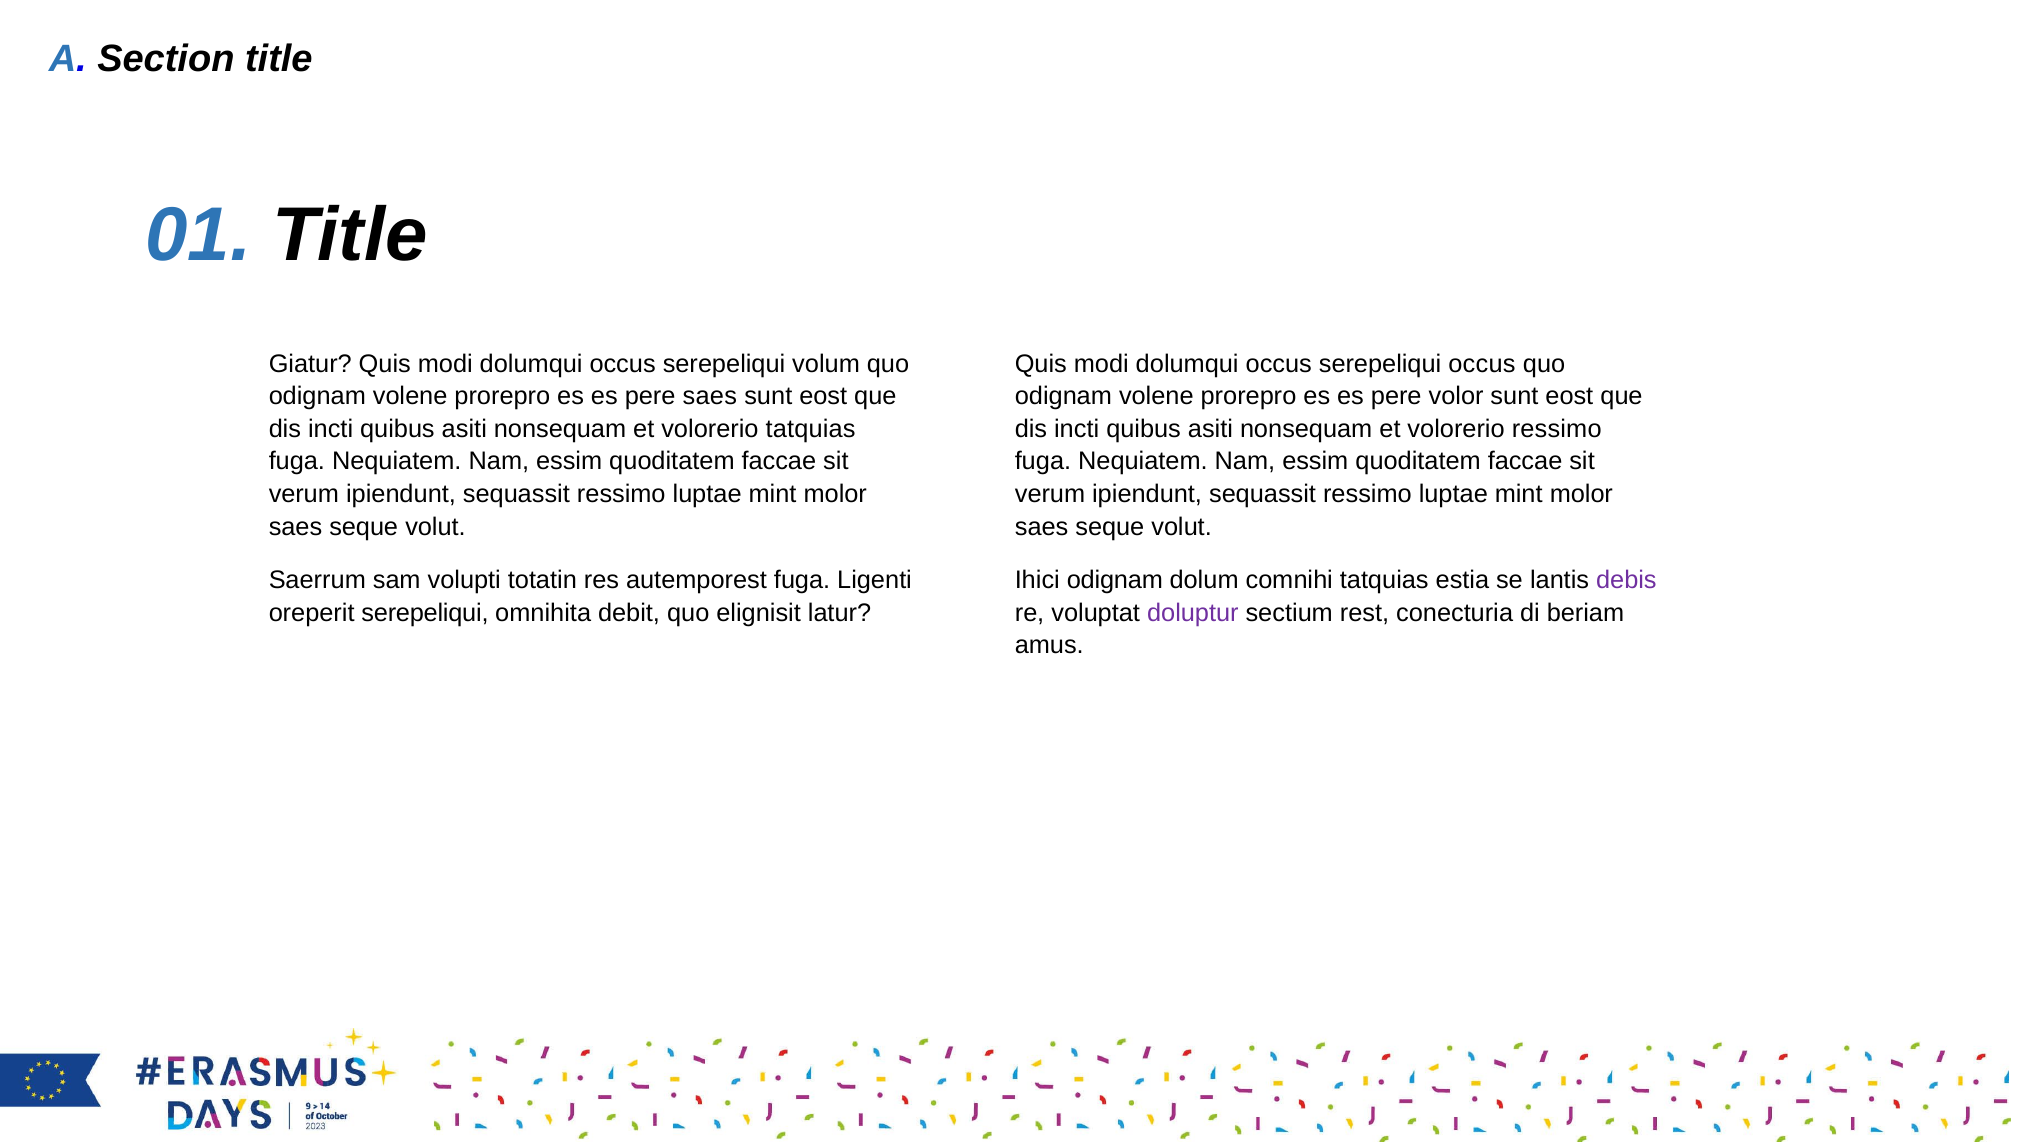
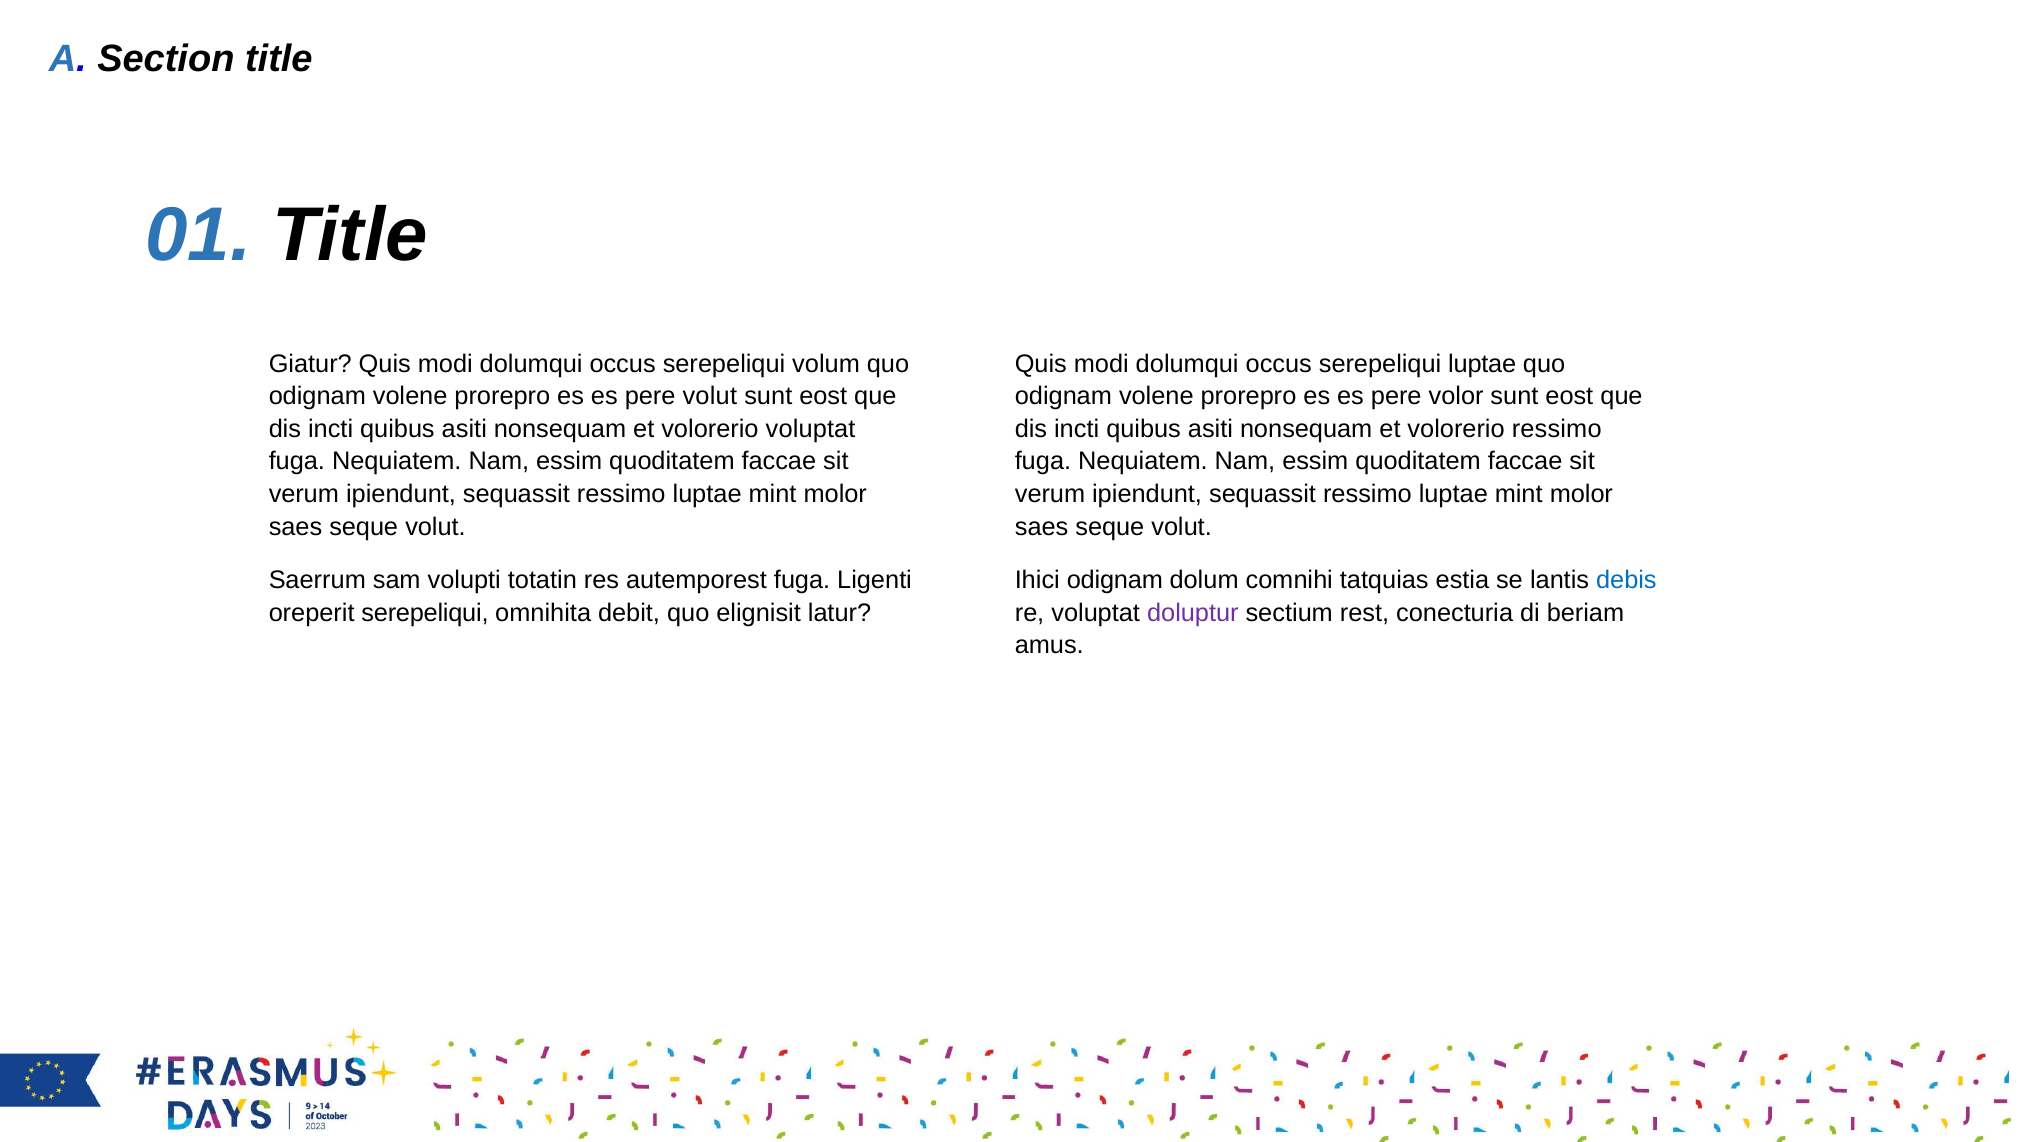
serepeliqui occus: occus -> luptae (1482, 364)
pere saes: saes -> volut (710, 396)
volorerio tatquias: tatquias -> voluptat (811, 429)
debis colour: purple -> blue (1626, 580)
